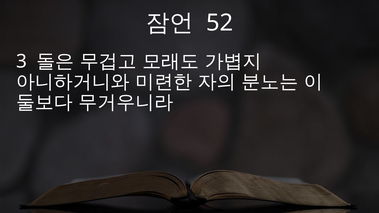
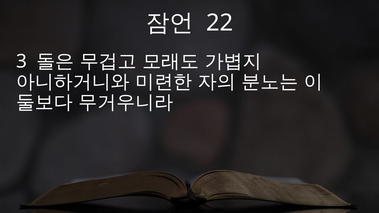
52: 52 -> 22 (220, 23)
